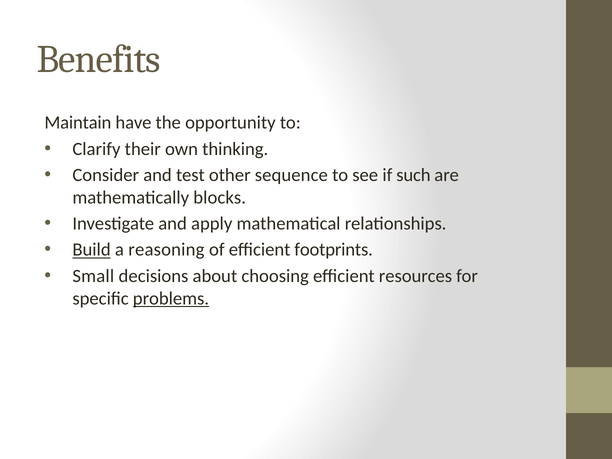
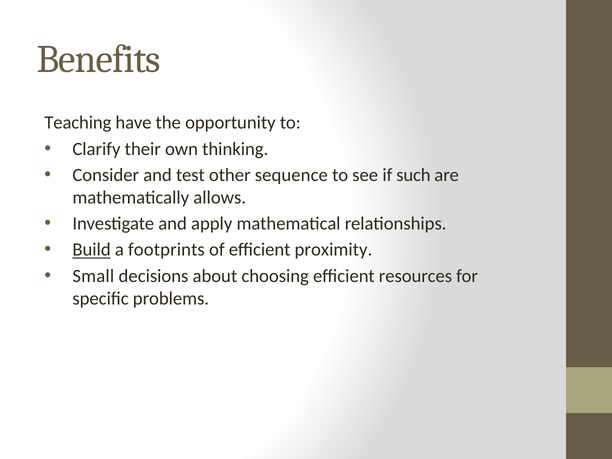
Maintain: Maintain -> Teaching (78, 123)
blocks: blocks -> allows (220, 197)
reasoning: reasoning -> footprints (166, 250)
footprints: footprints -> proximity (333, 250)
problems underline: present -> none (171, 298)
